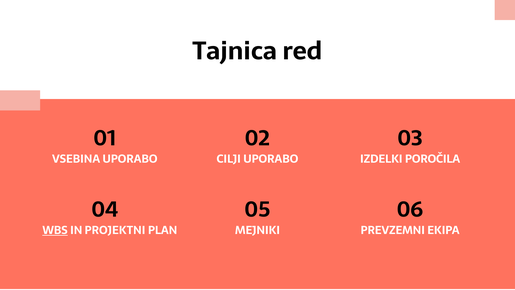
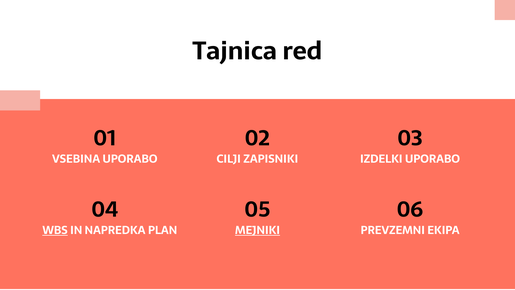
CILJI UPORABO: UPORABO -> ZAPISNIKI (271, 159)
IZDELKI POROČILA: POROČILA -> UPORABO (433, 159)
PROJEKTNI: PROJEKTNI -> NAPREDKA (115, 230)
MEJNIKI underline: none -> present (257, 230)
